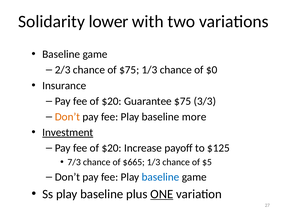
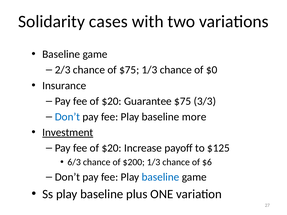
lower: lower -> cases (108, 22)
Don’t colour: orange -> blue (67, 117)
7/3: 7/3 -> 6/3 (74, 162)
$665: $665 -> $200 (134, 162)
$5: $5 -> $6 (207, 162)
ONE underline: present -> none (162, 194)
